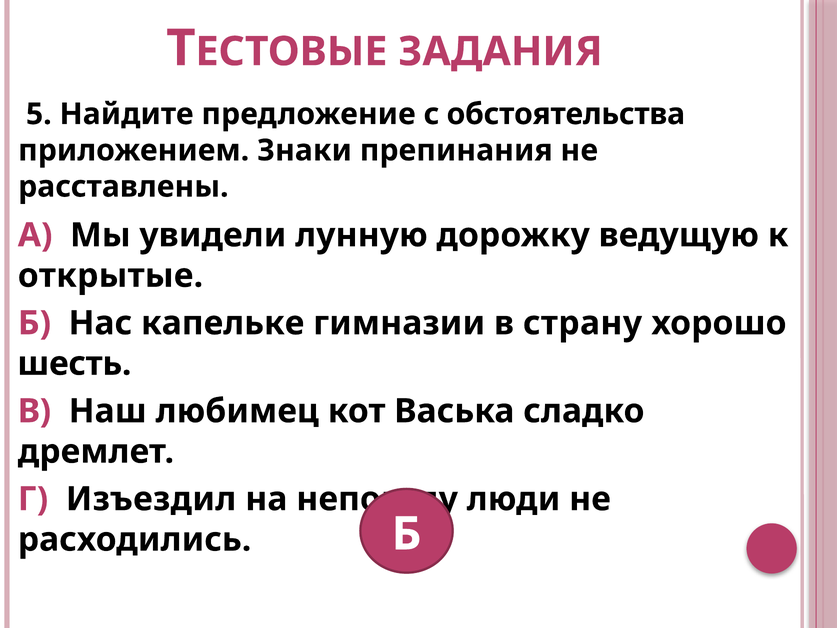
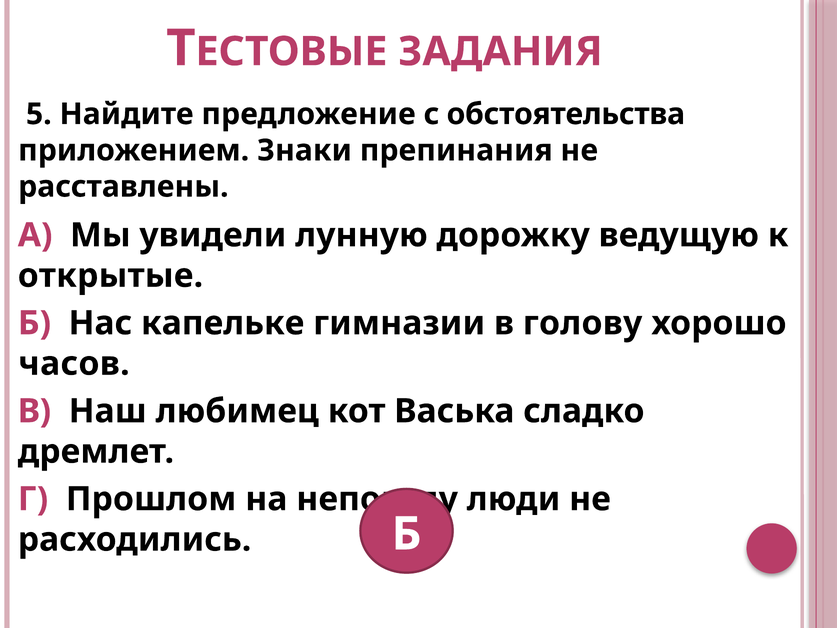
страну: страну -> голову (583, 323)
шесть: шесть -> часов (74, 364)
Изъездил: Изъездил -> Прошлом (151, 499)
